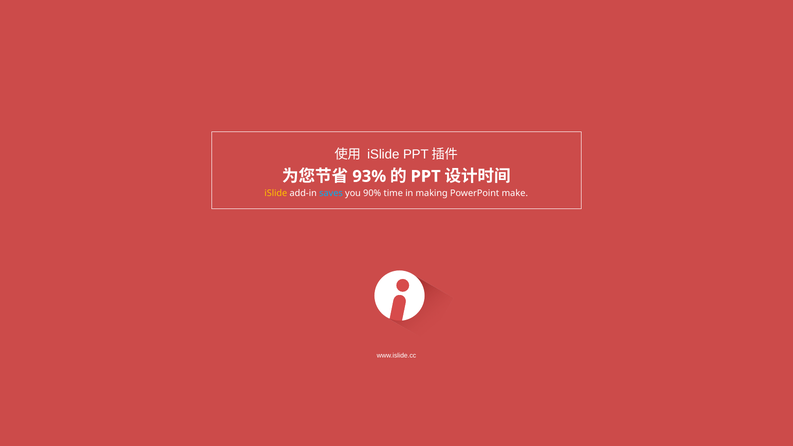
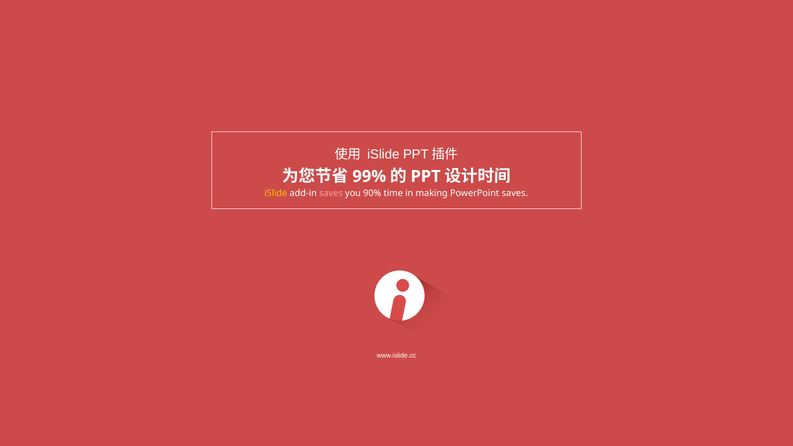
93%: 93% -> 99% (369, 176)
saves colour: light blue -> pink (331, 193)
PowerPoint make: make -> saves (515, 193)
